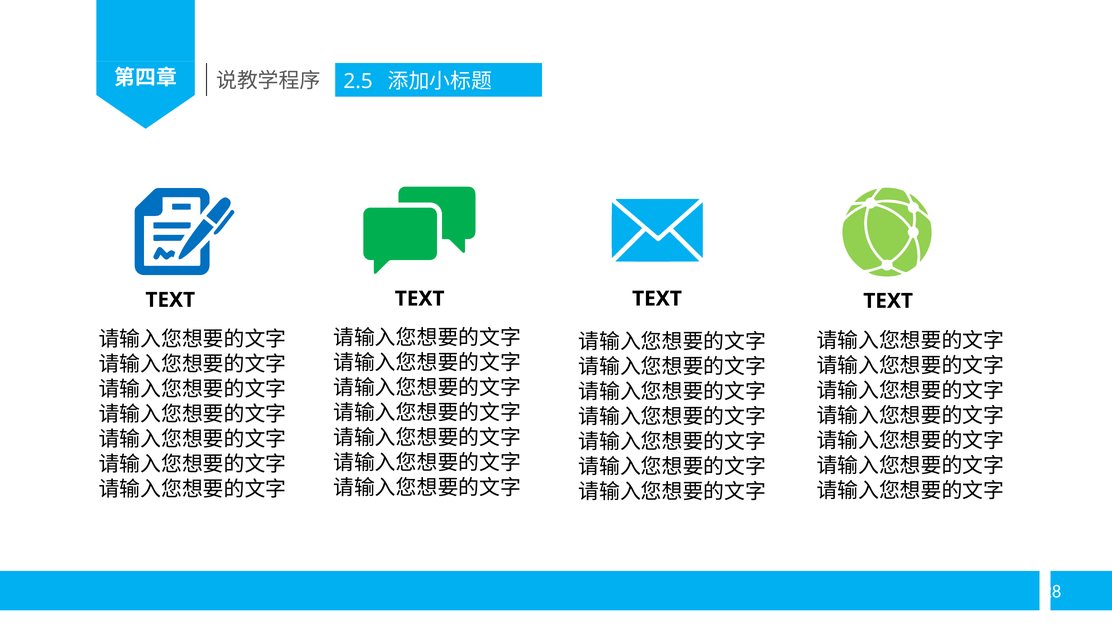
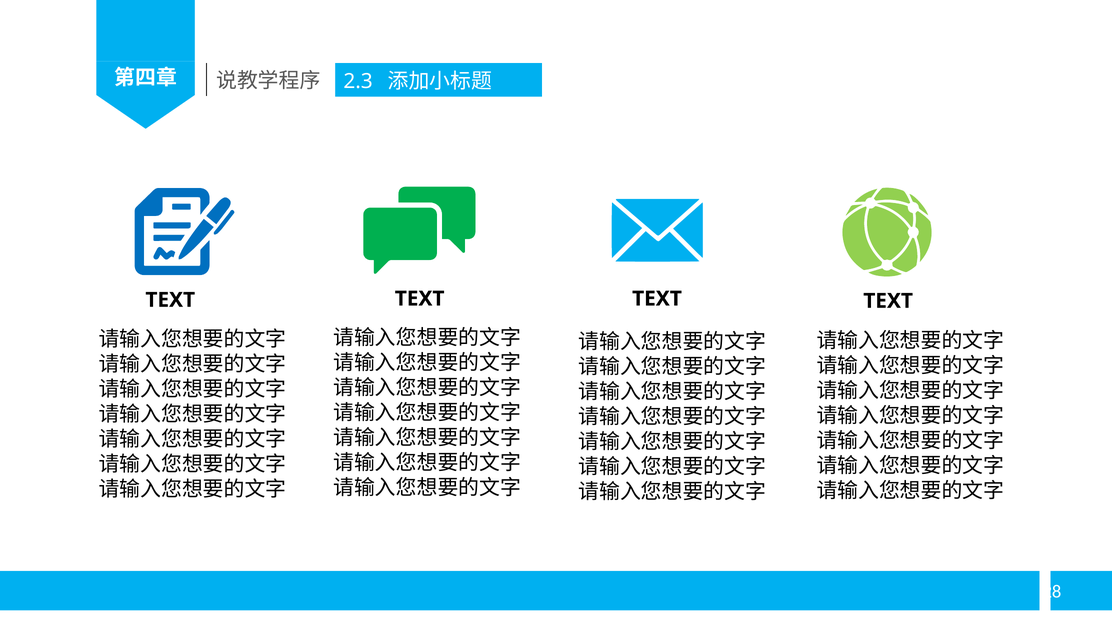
2.5: 2.5 -> 2.3 (358, 81)
